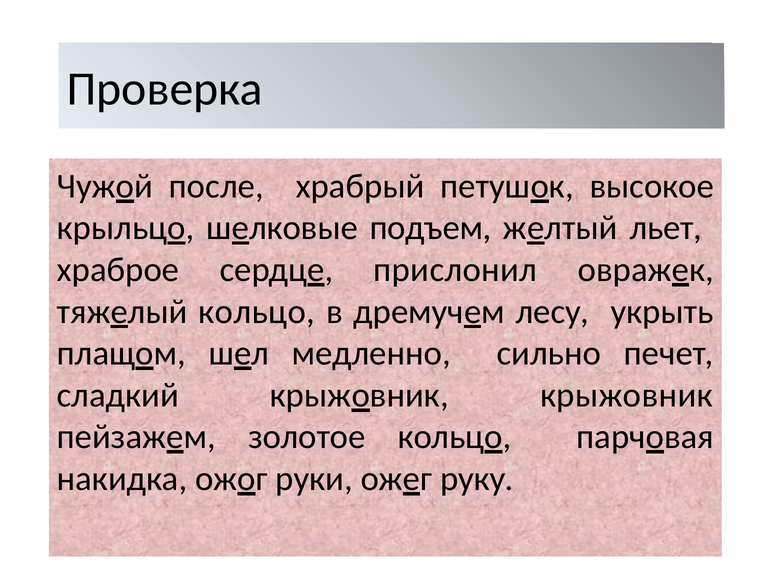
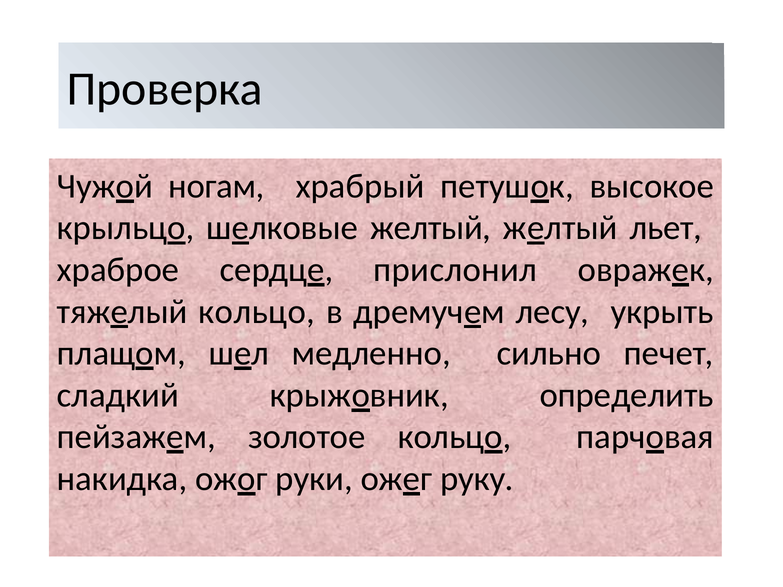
после: после -> ногам (217, 186)
шелковые подъем: подъем -> желтый (431, 228)
крыжовник крыжовник: крыжовник -> определить (627, 395)
